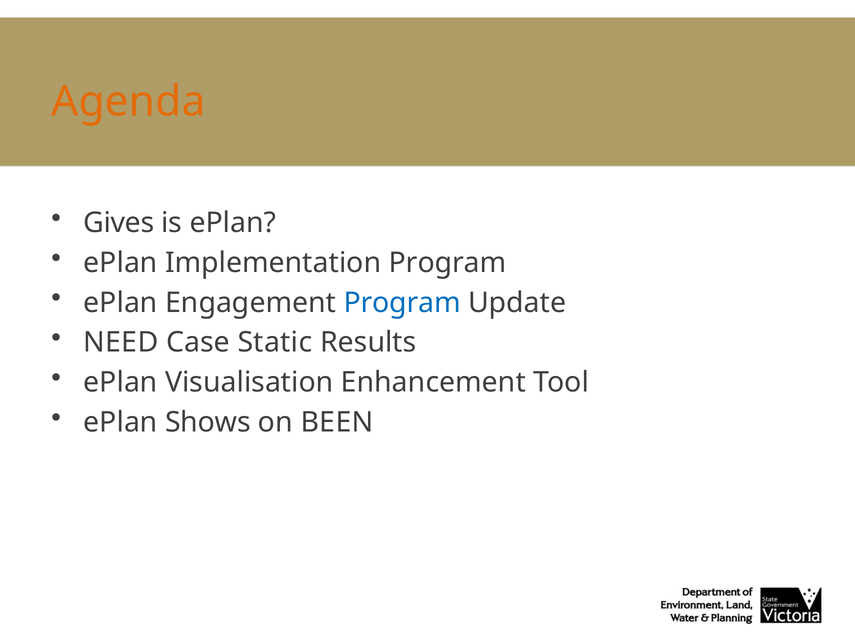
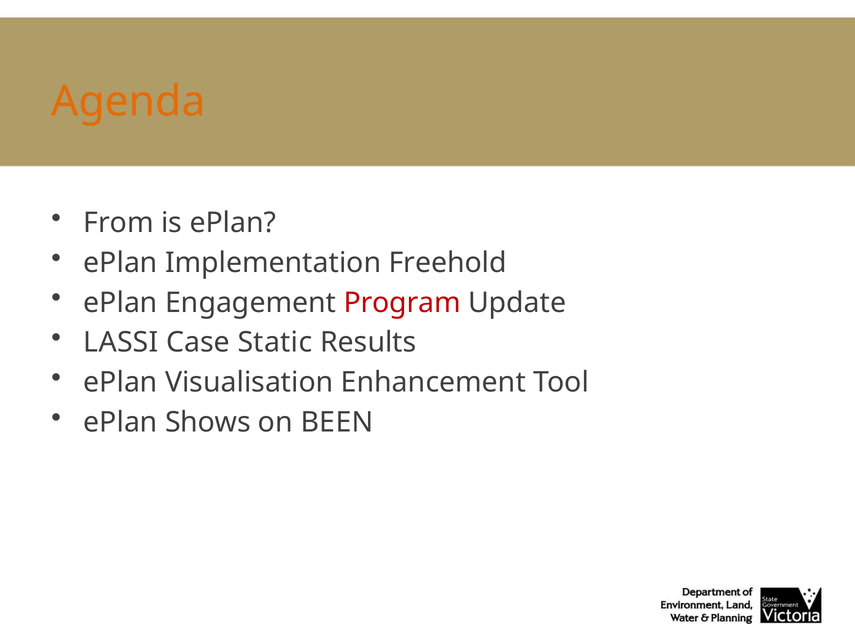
Gives: Gives -> From (119, 223)
Implementation Program: Program -> Freehold (448, 263)
Program colour: blue -> red (402, 303)
NEED: NEED -> LASSI (121, 343)
